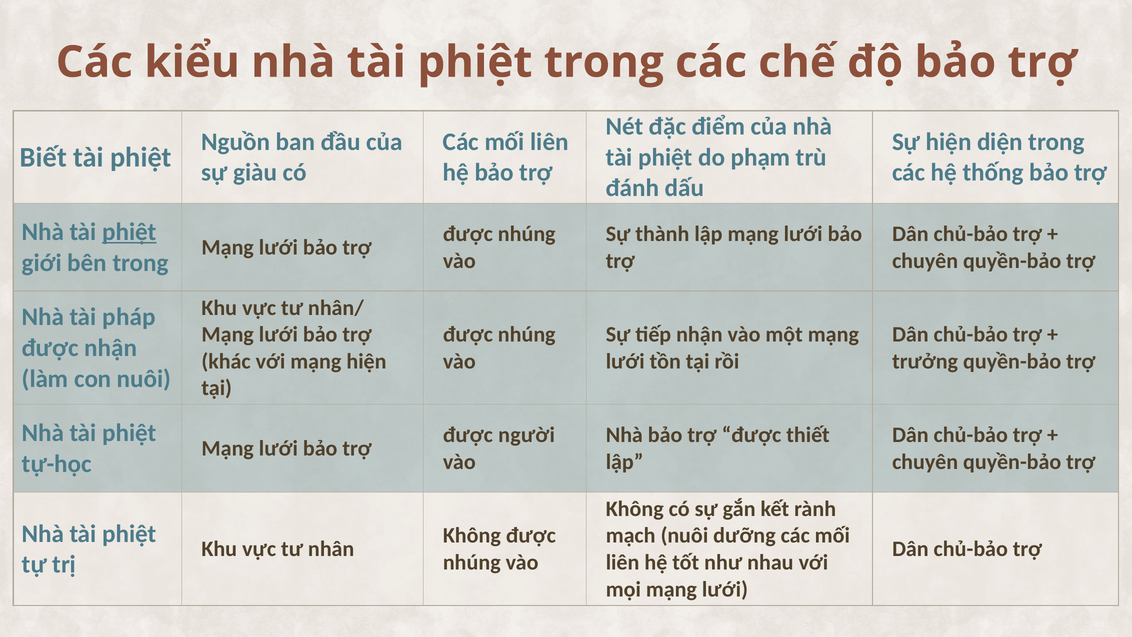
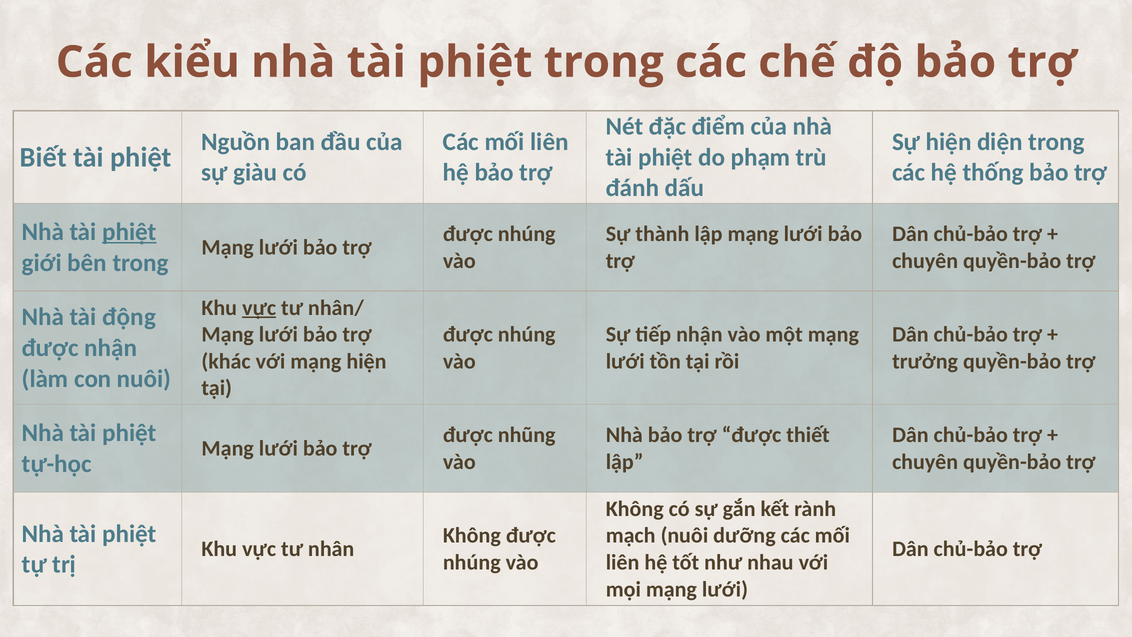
vực underline: none -> present (259, 308)
pháp: pháp -> động (129, 317)
người: người -> nhũng (527, 435)
